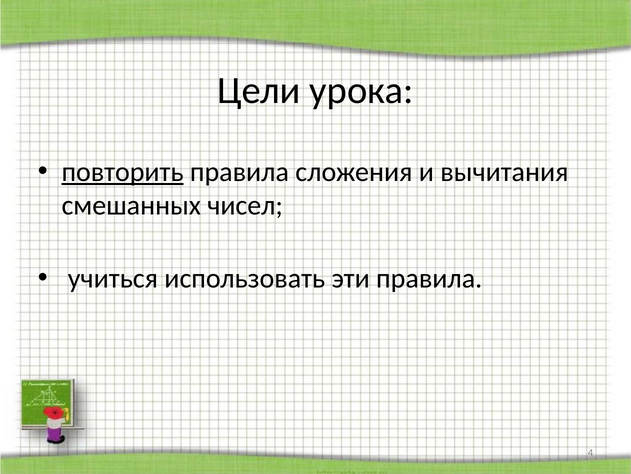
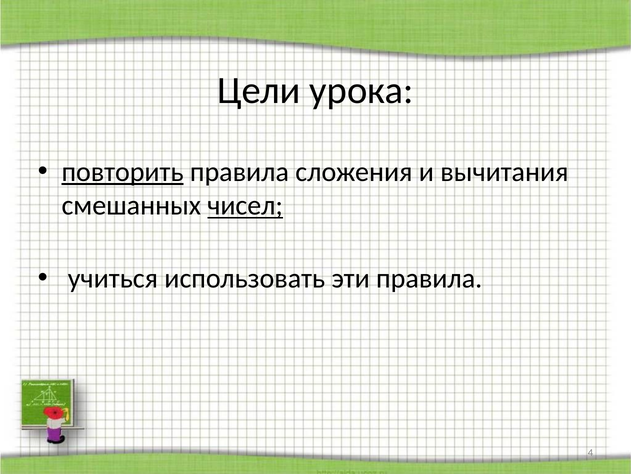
чисел underline: none -> present (245, 205)
